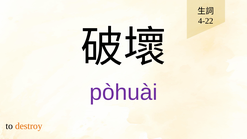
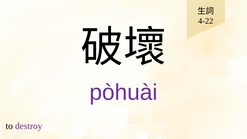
destroy colour: orange -> purple (29, 126)
